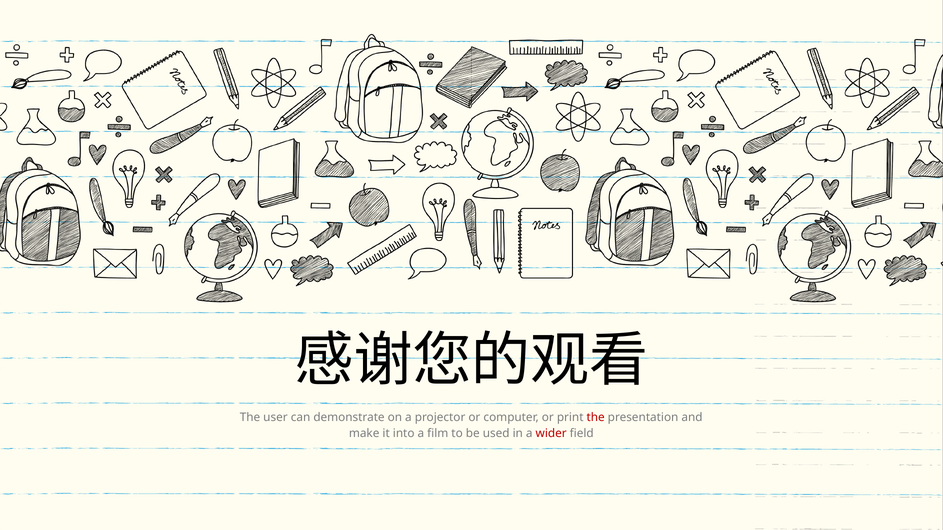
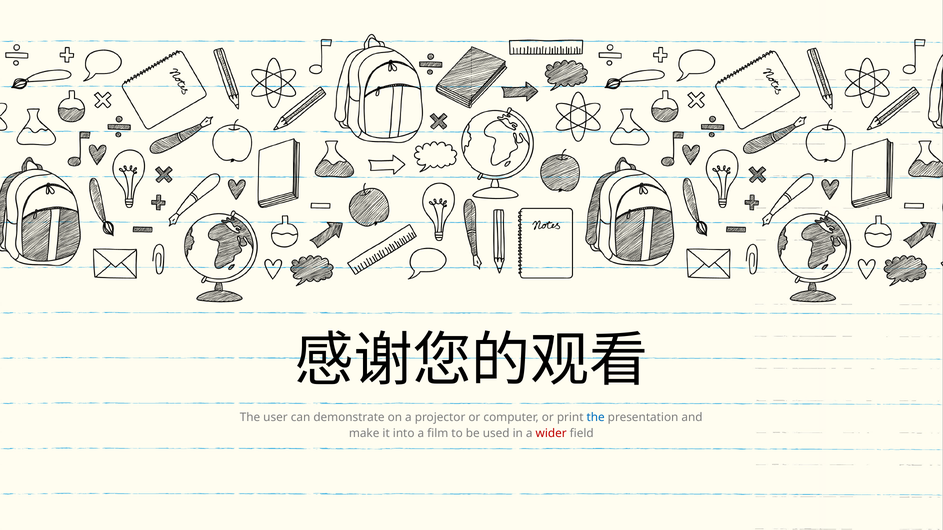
the colour: red -> blue (596, 418)
